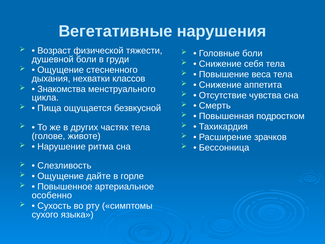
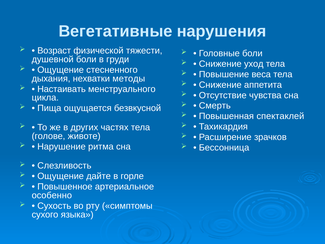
себя: себя -> уход (254, 64)
классов: классов -> методы (129, 78)
Знакомства: Знакомства -> Настаивать (62, 89)
подростком: подростком -> спектаклей (280, 116)
